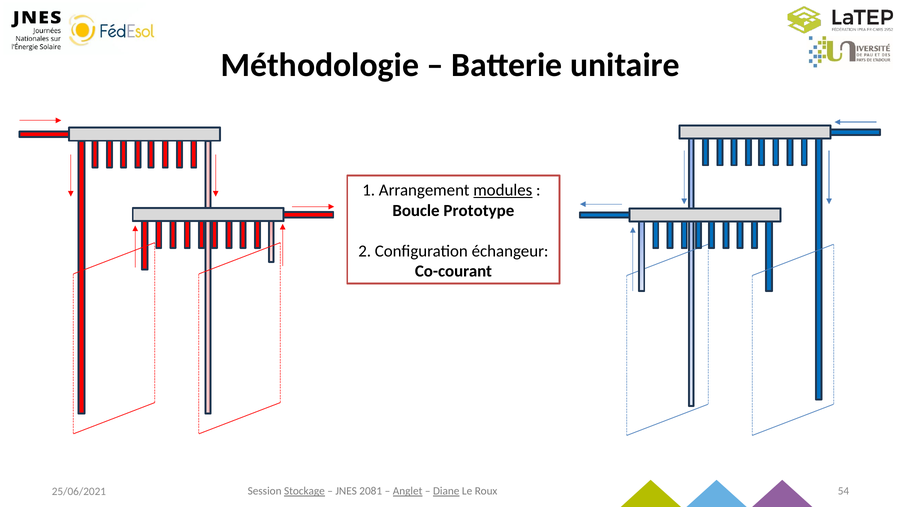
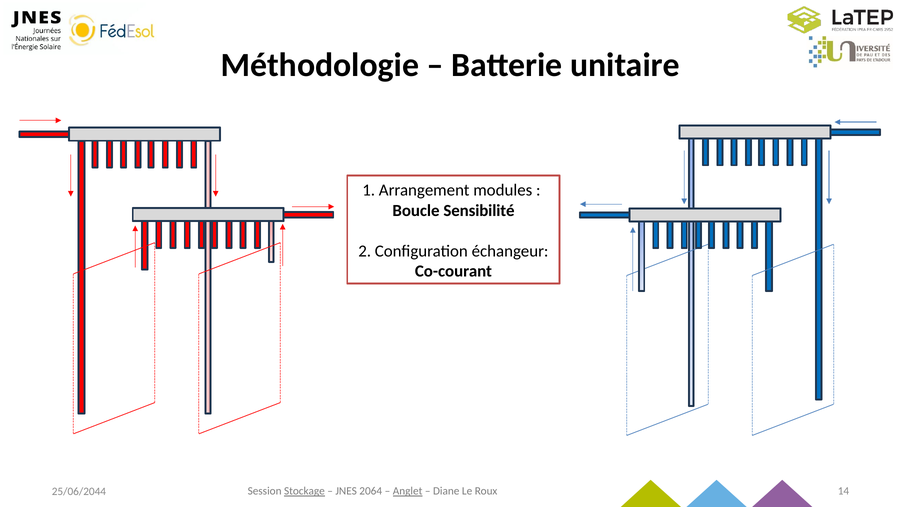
modules underline: present -> none (503, 190)
Prototype: Prototype -> Sensibilité (479, 210)
2081: 2081 -> 2064 (371, 491)
Diane underline: present -> none (446, 491)
54: 54 -> 14 (843, 491)
25/06/2021: 25/06/2021 -> 25/06/2044 (79, 491)
